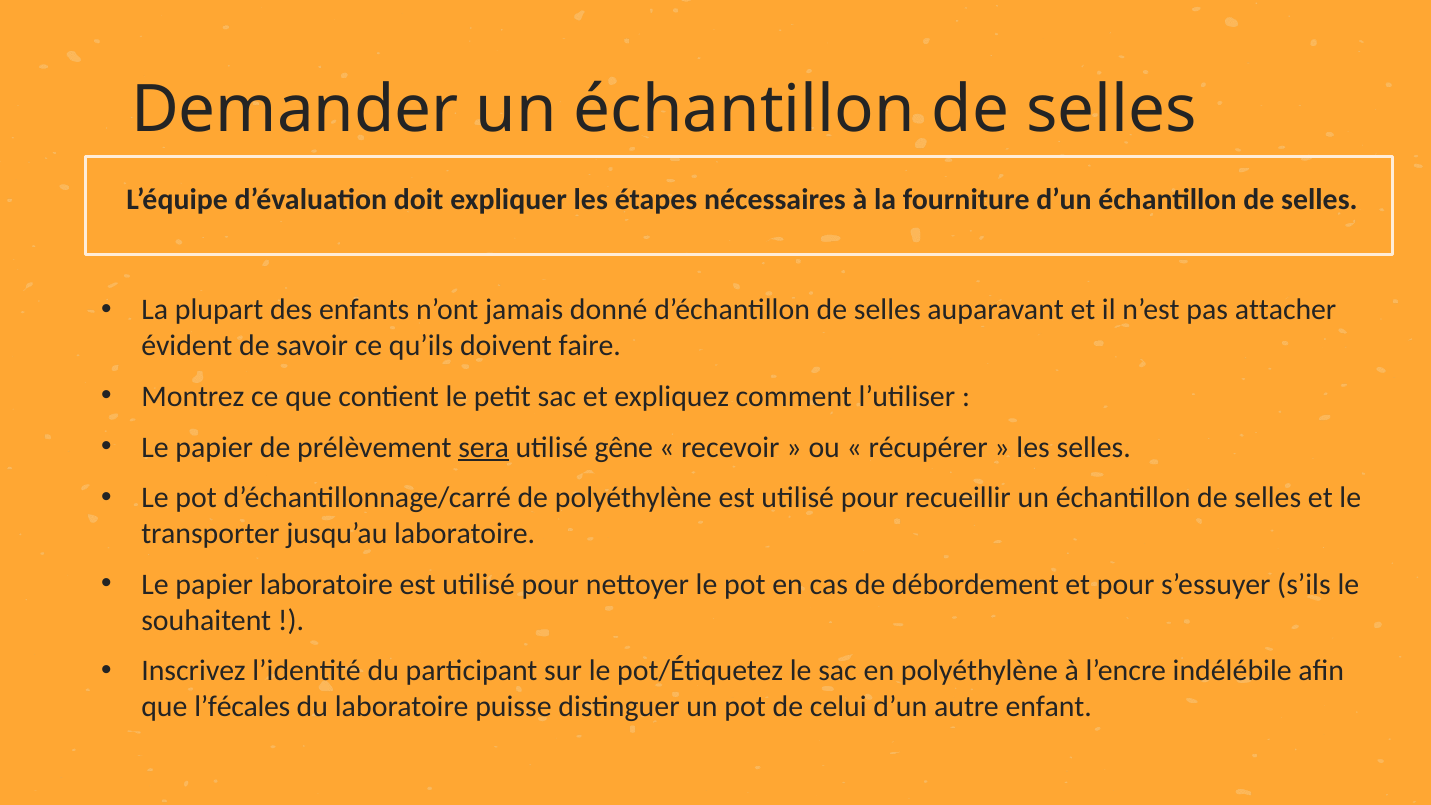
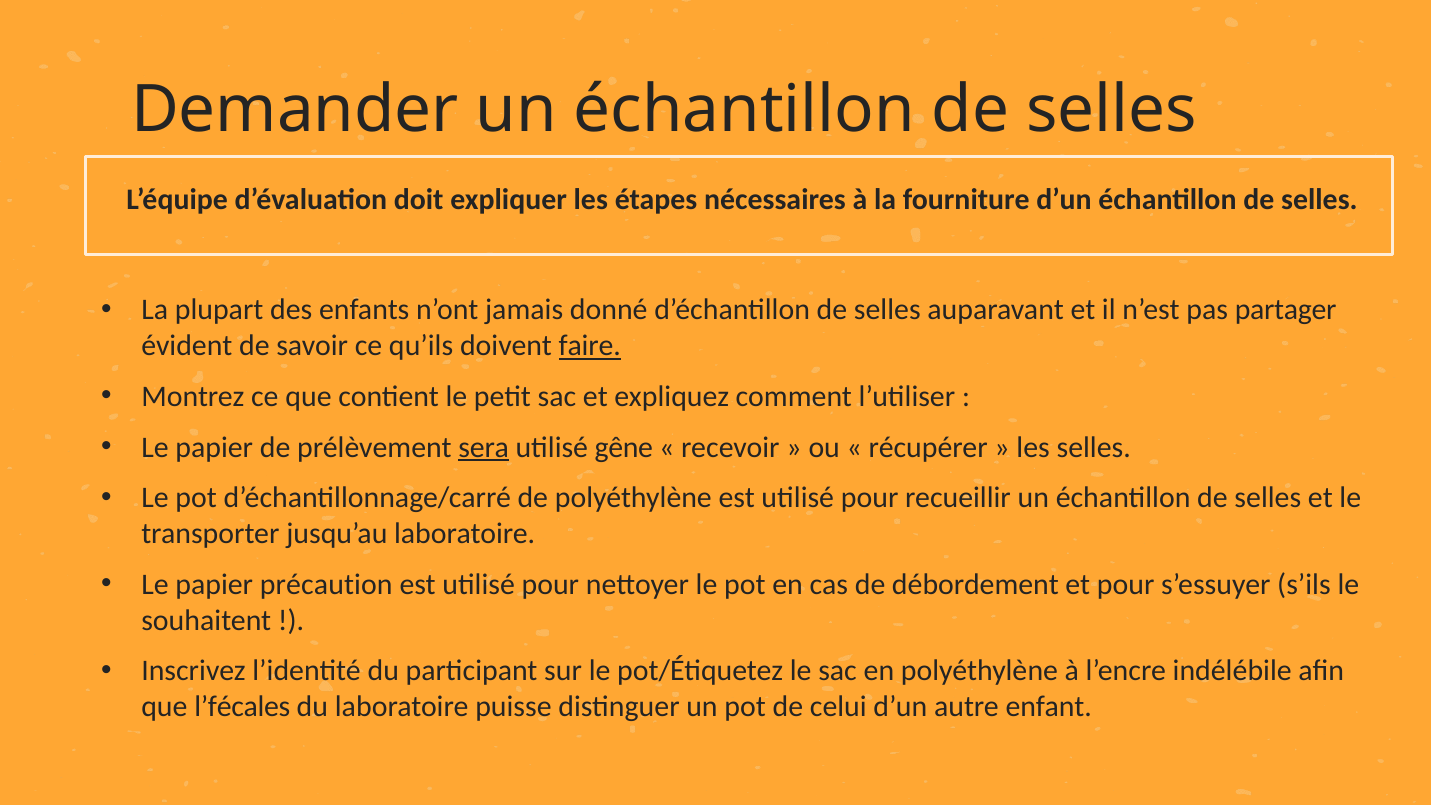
attacher: attacher -> partager (1286, 310)
faire underline: none -> present (590, 346)
papier laboratoire: laboratoire -> précaution (326, 584)
